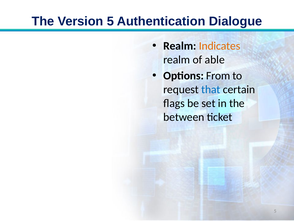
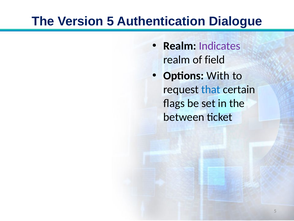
Indicates colour: orange -> purple (220, 46)
able: able -> field (215, 60)
From: From -> With (218, 76)
